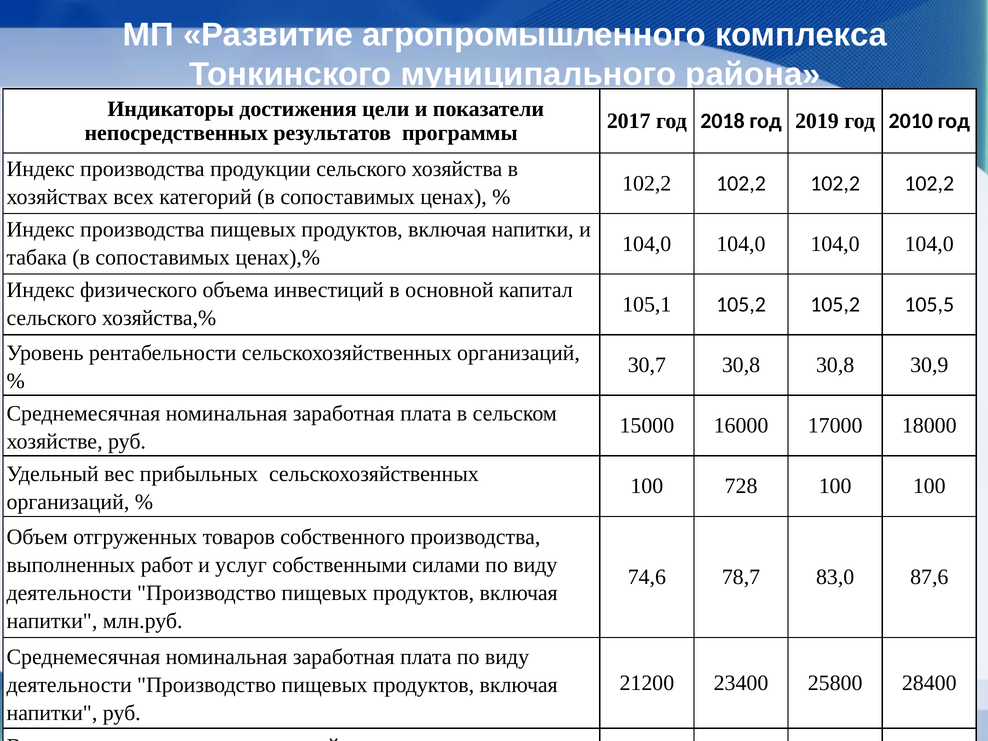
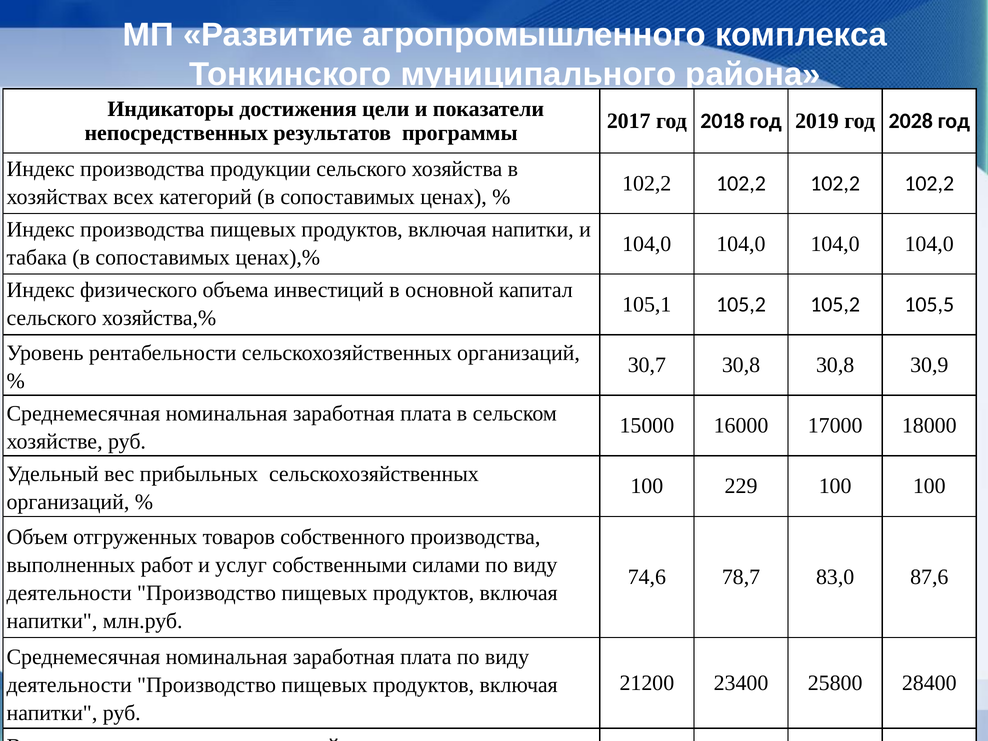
2010: 2010 -> 2028 (911, 121)
728: 728 -> 229 (741, 486)
